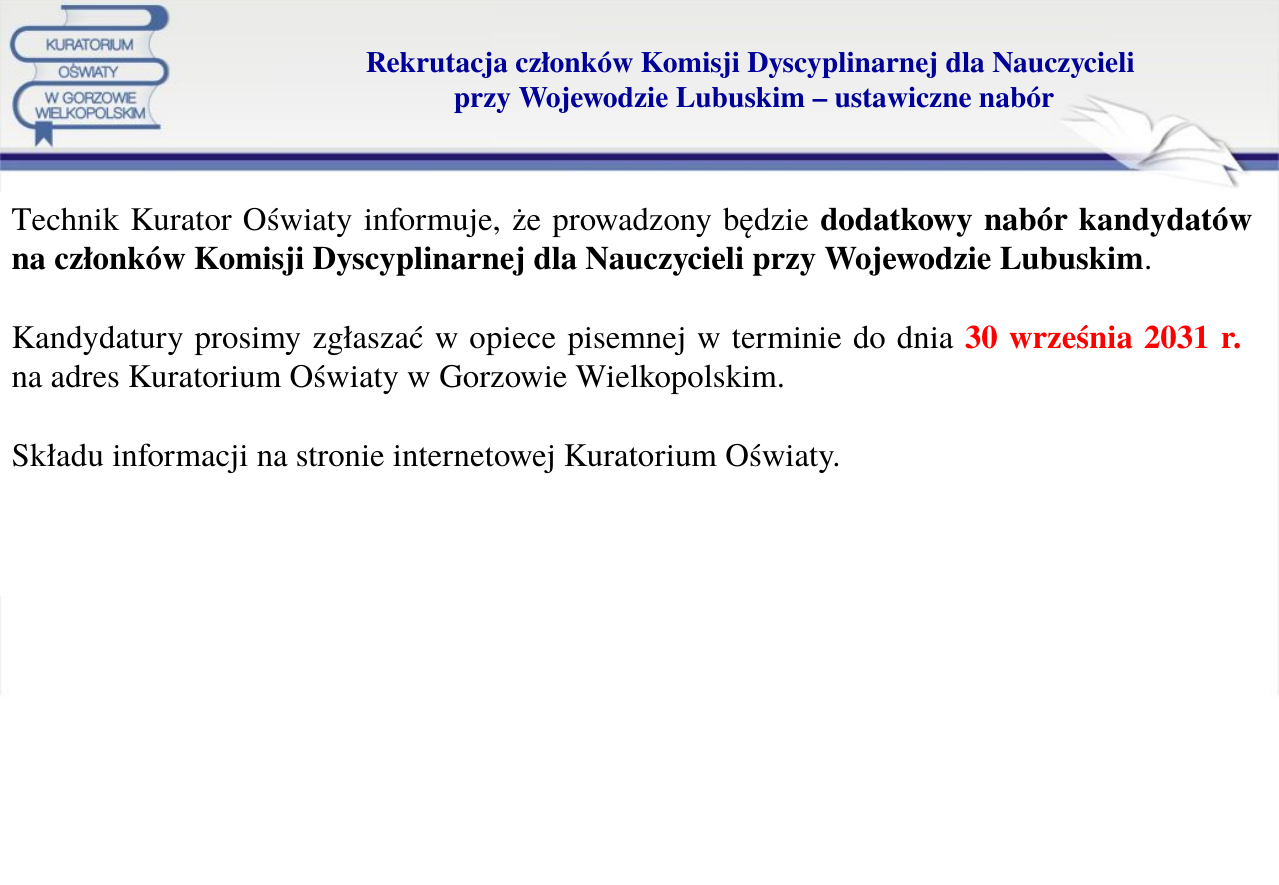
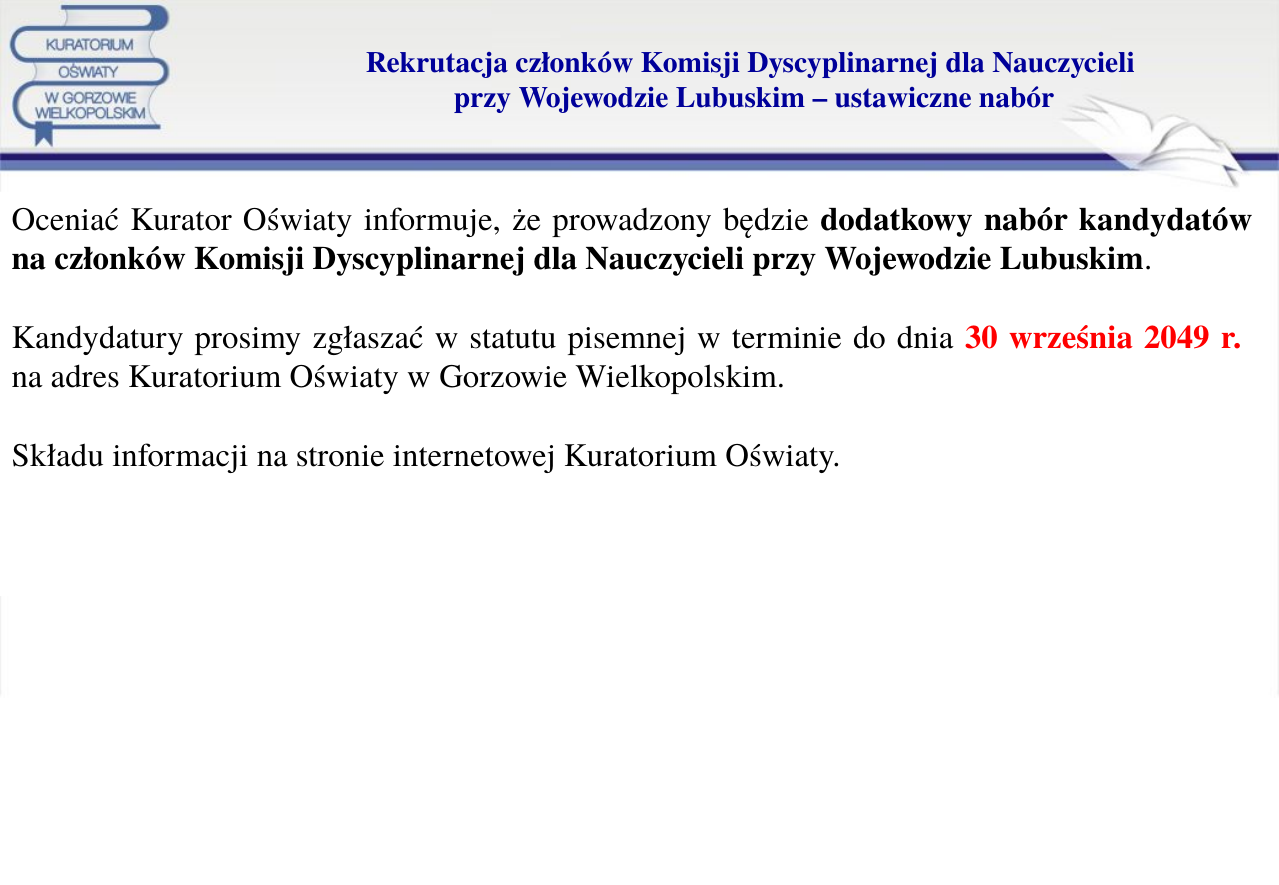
Technik: Technik -> Oceniać (65, 219)
opiece: opiece -> statutu (513, 338)
2031: 2031 -> 2049 (1177, 338)
